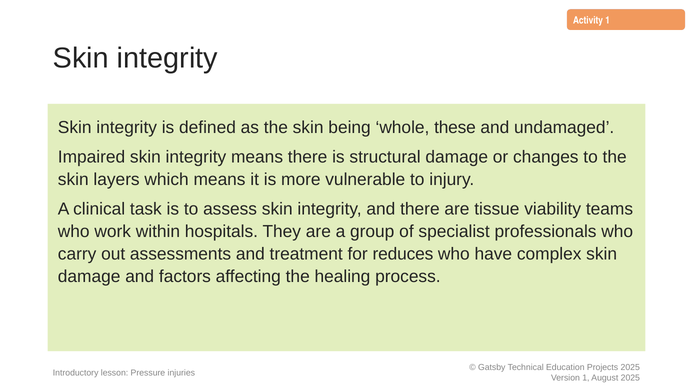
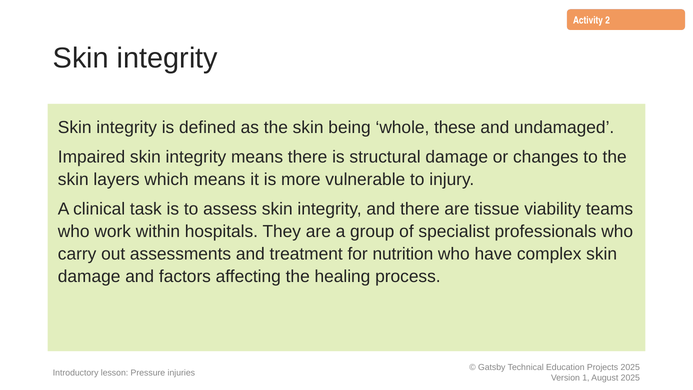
Activity 1: 1 -> 2 (608, 21)
reduces: reduces -> nutrition (403, 254)
